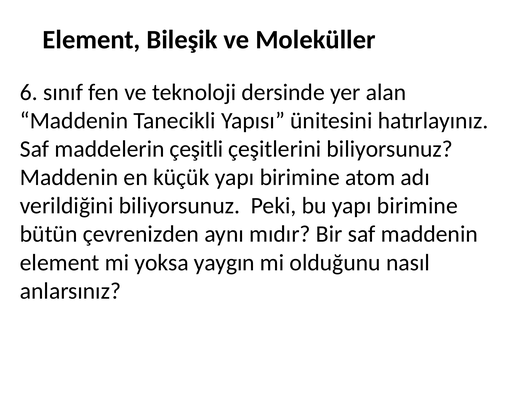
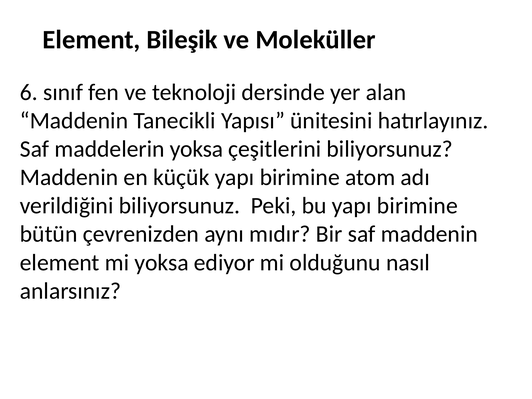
maddelerin çeşitli: çeşitli -> yoksa (196, 149)
yaygın: yaygın -> ediyor (224, 263)
